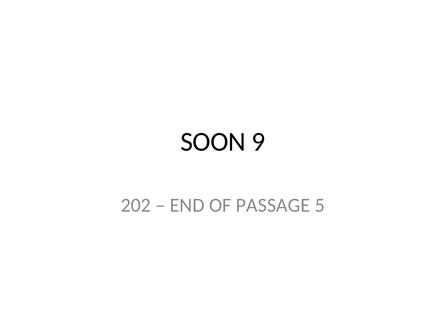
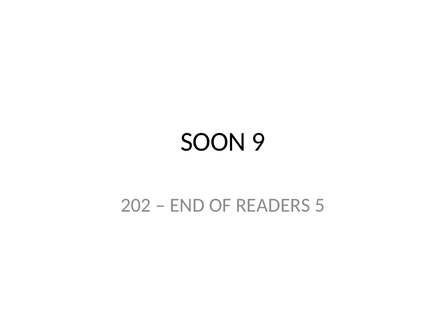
PASSAGE: PASSAGE -> READERS (273, 205)
